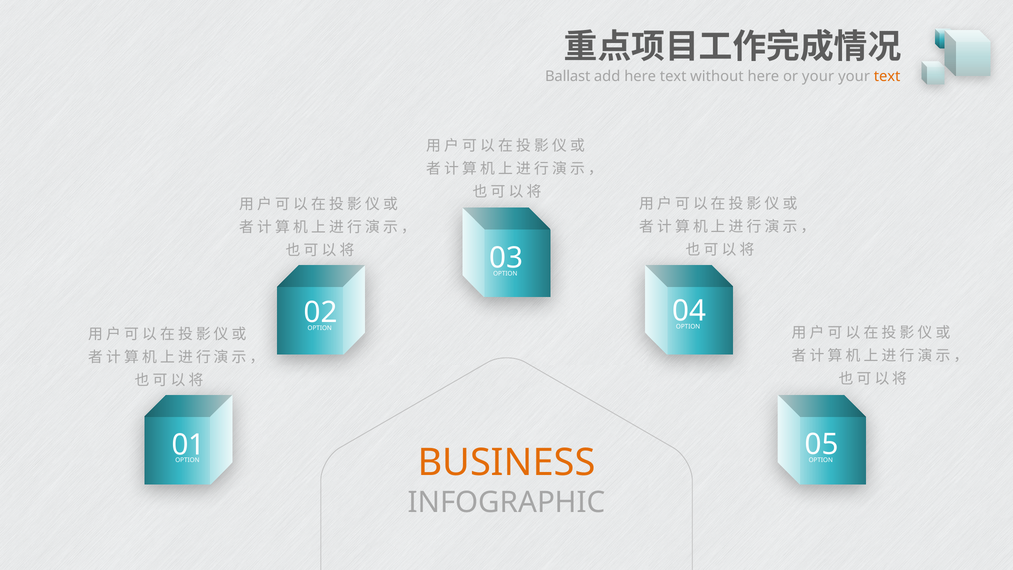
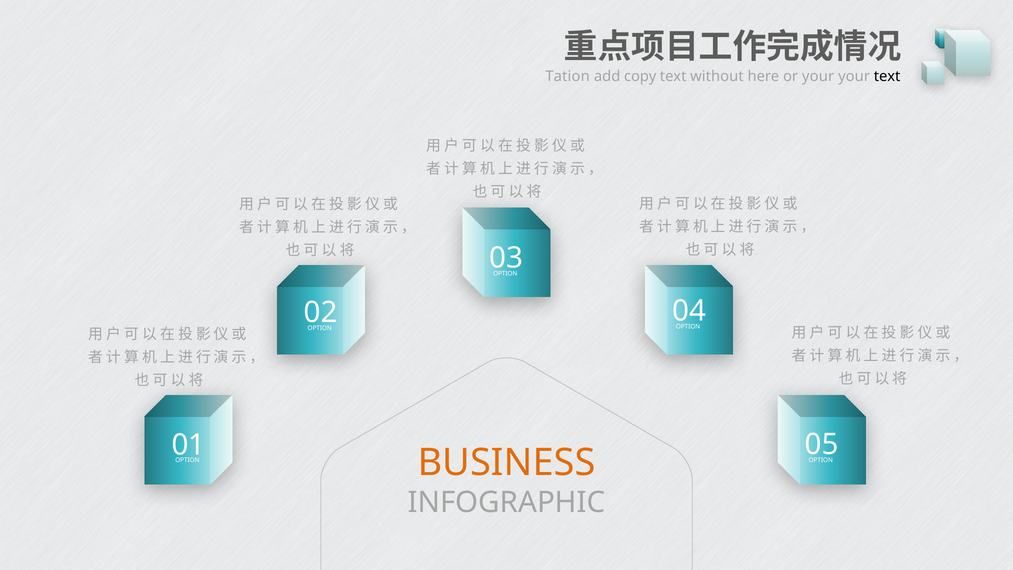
Ballast: Ballast -> Tation (568, 76)
add here: here -> copy (640, 76)
text colour: orange -> black (887, 76)
